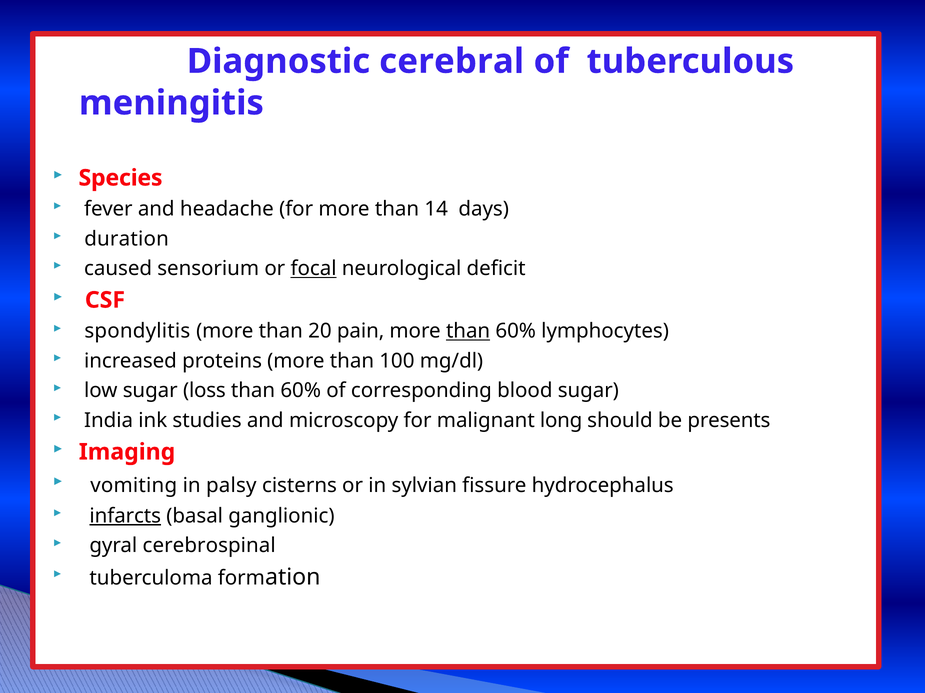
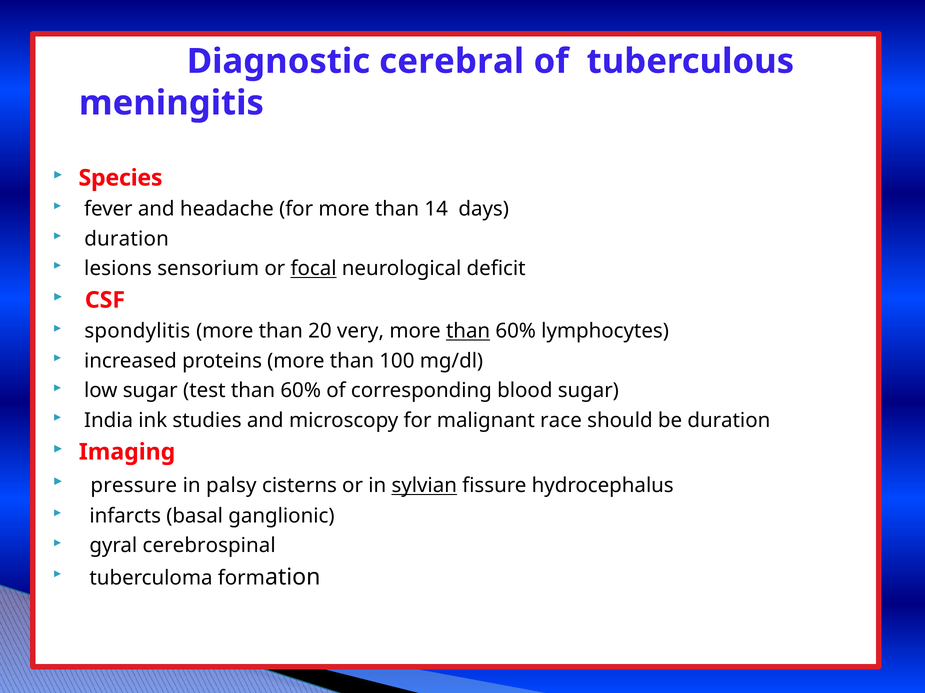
caused: caused -> lesions (118, 269)
pain: pain -> very (360, 332)
loss: loss -> test (204, 391)
long: long -> race (561, 421)
be presents: presents -> duration (729, 421)
vomiting: vomiting -> pressure (134, 486)
sylvian underline: none -> present (424, 486)
infarcts underline: present -> none (125, 516)
